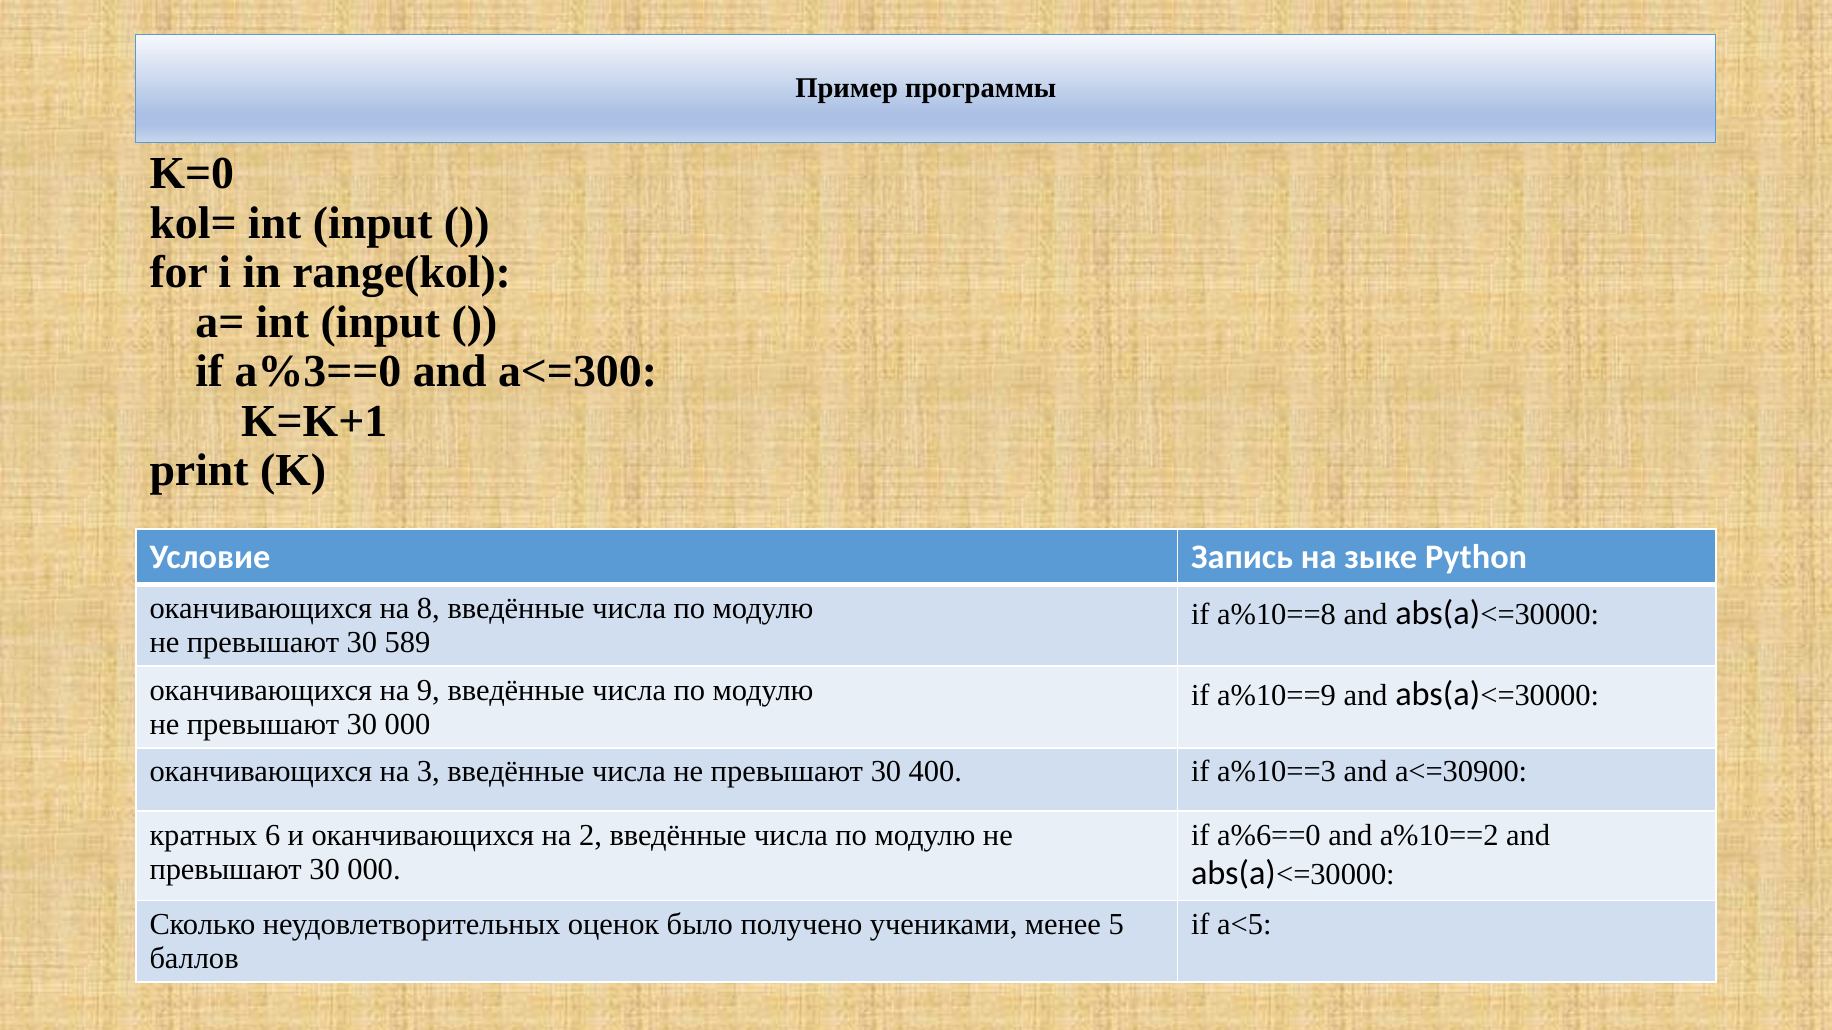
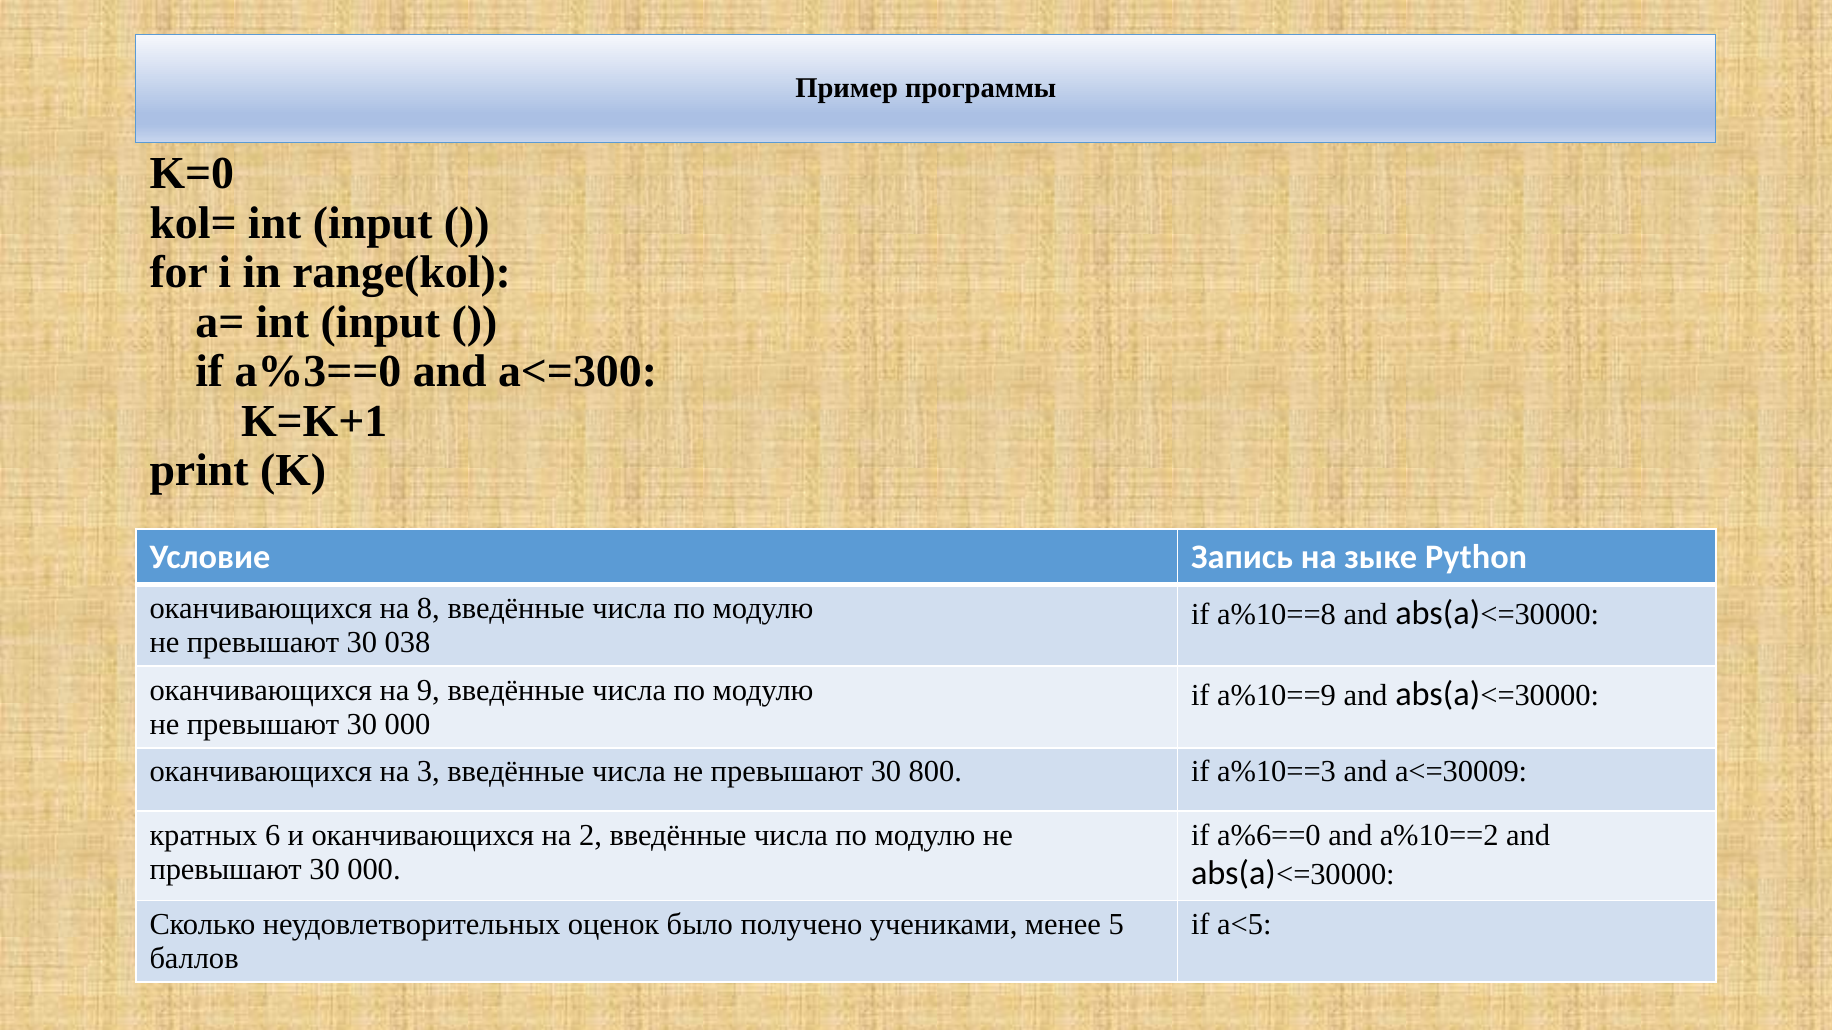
589: 589 -> 038 (407, 643)
400: 400 -> 800 (935, 772)
a<=30900: a<=30900 -> a<=30009 (1461, 772)
